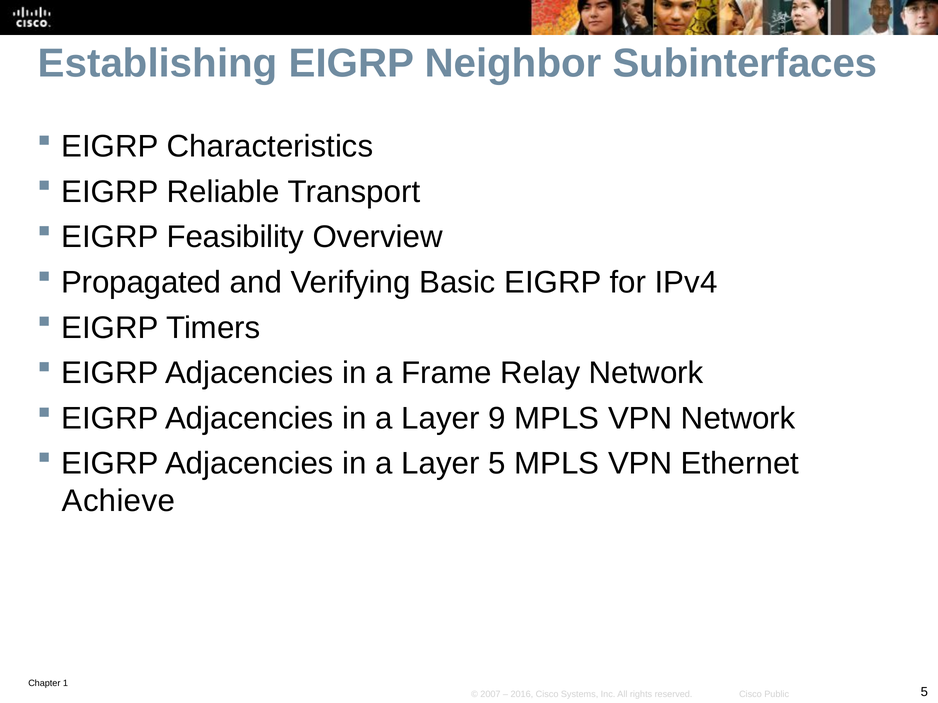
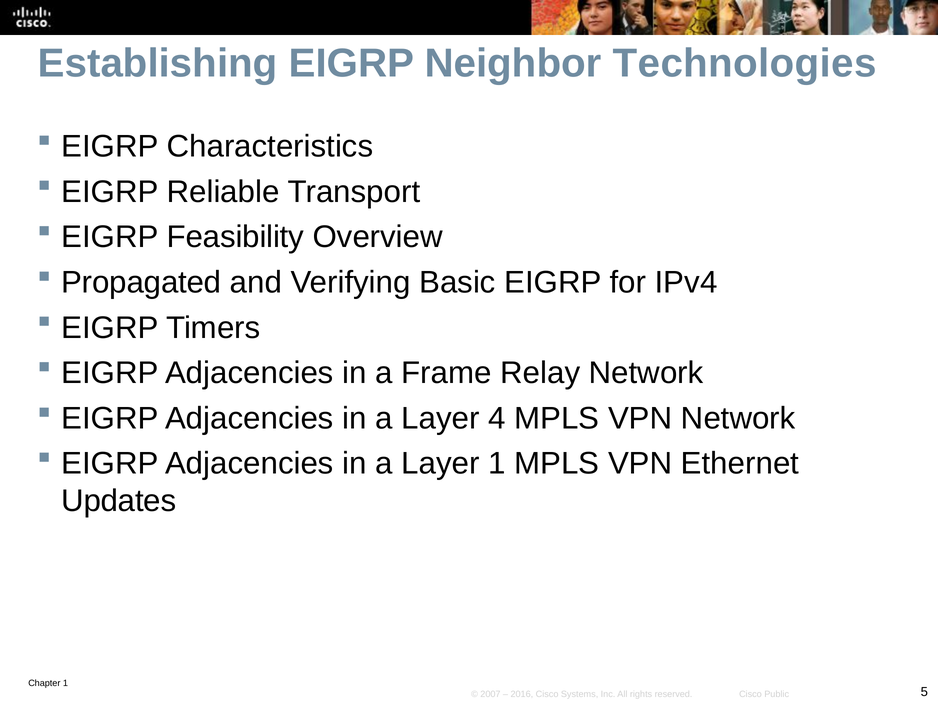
Subinterfaces: Subinterfaces -> Technologies (745, 64)
9: 9 -> 4 (497, 419)
Layer 5: 5 -> 1 (497, 464)
Achieve: Achieve -> Updates (119, 502)
